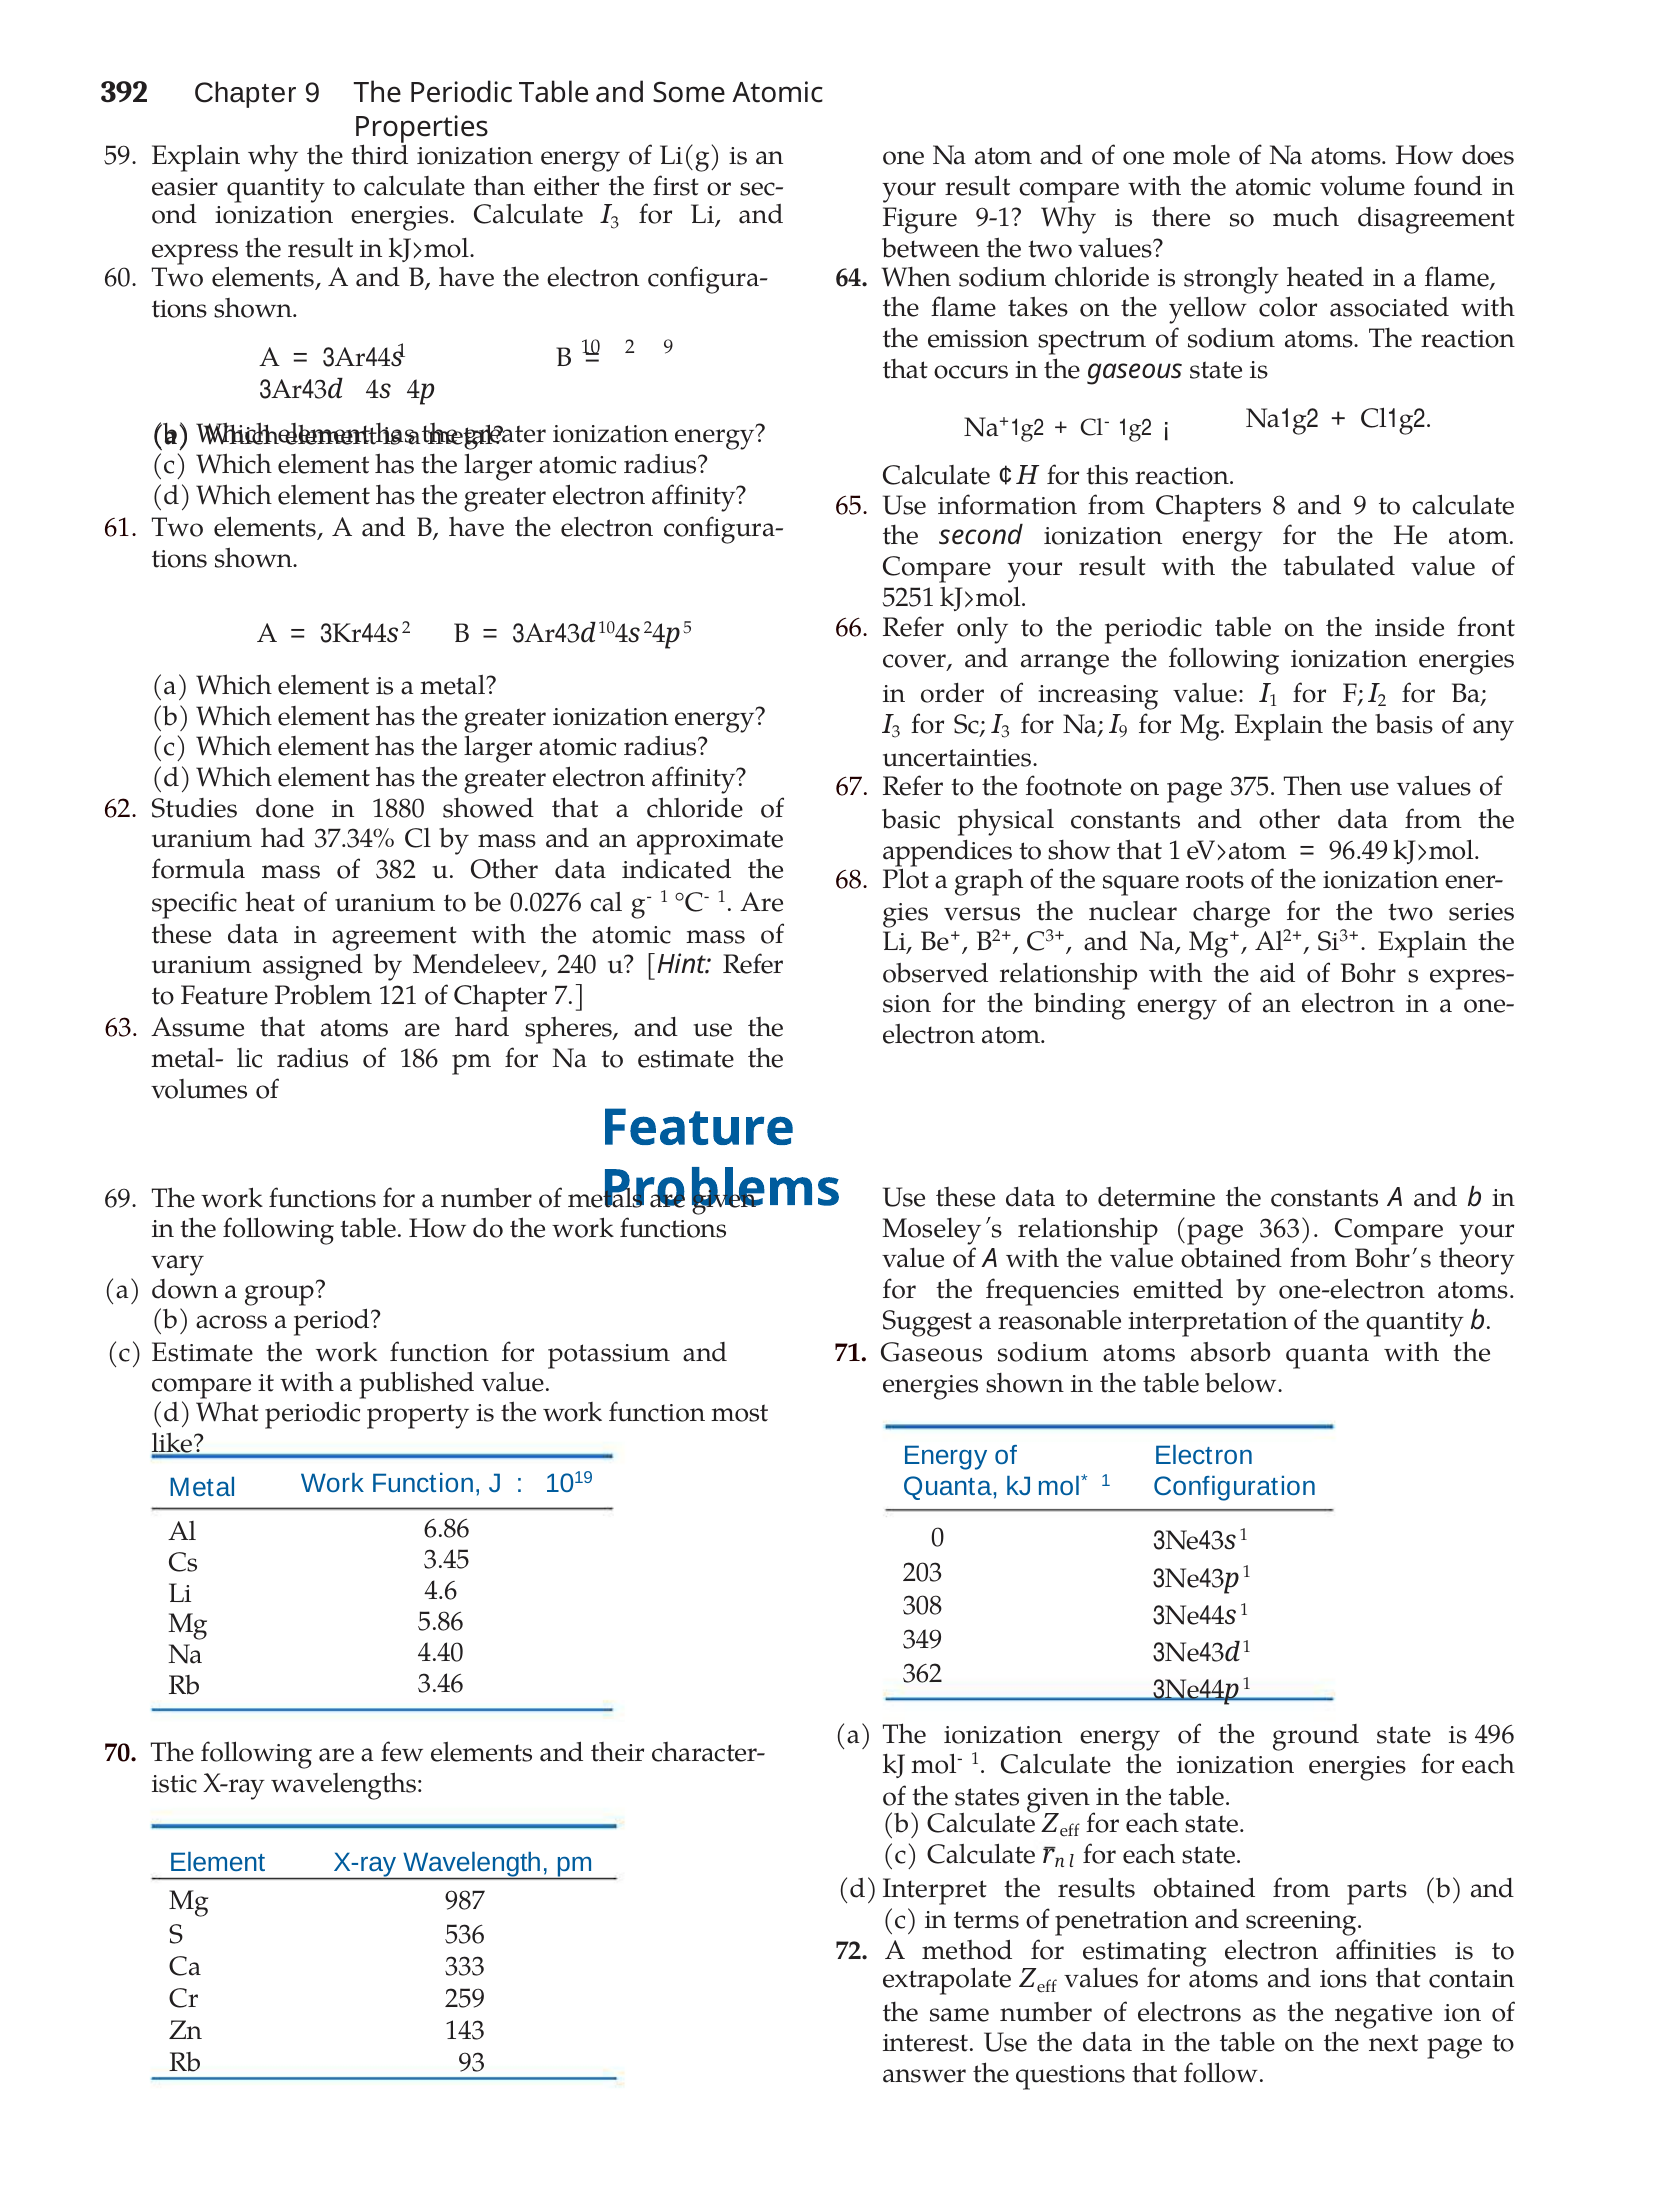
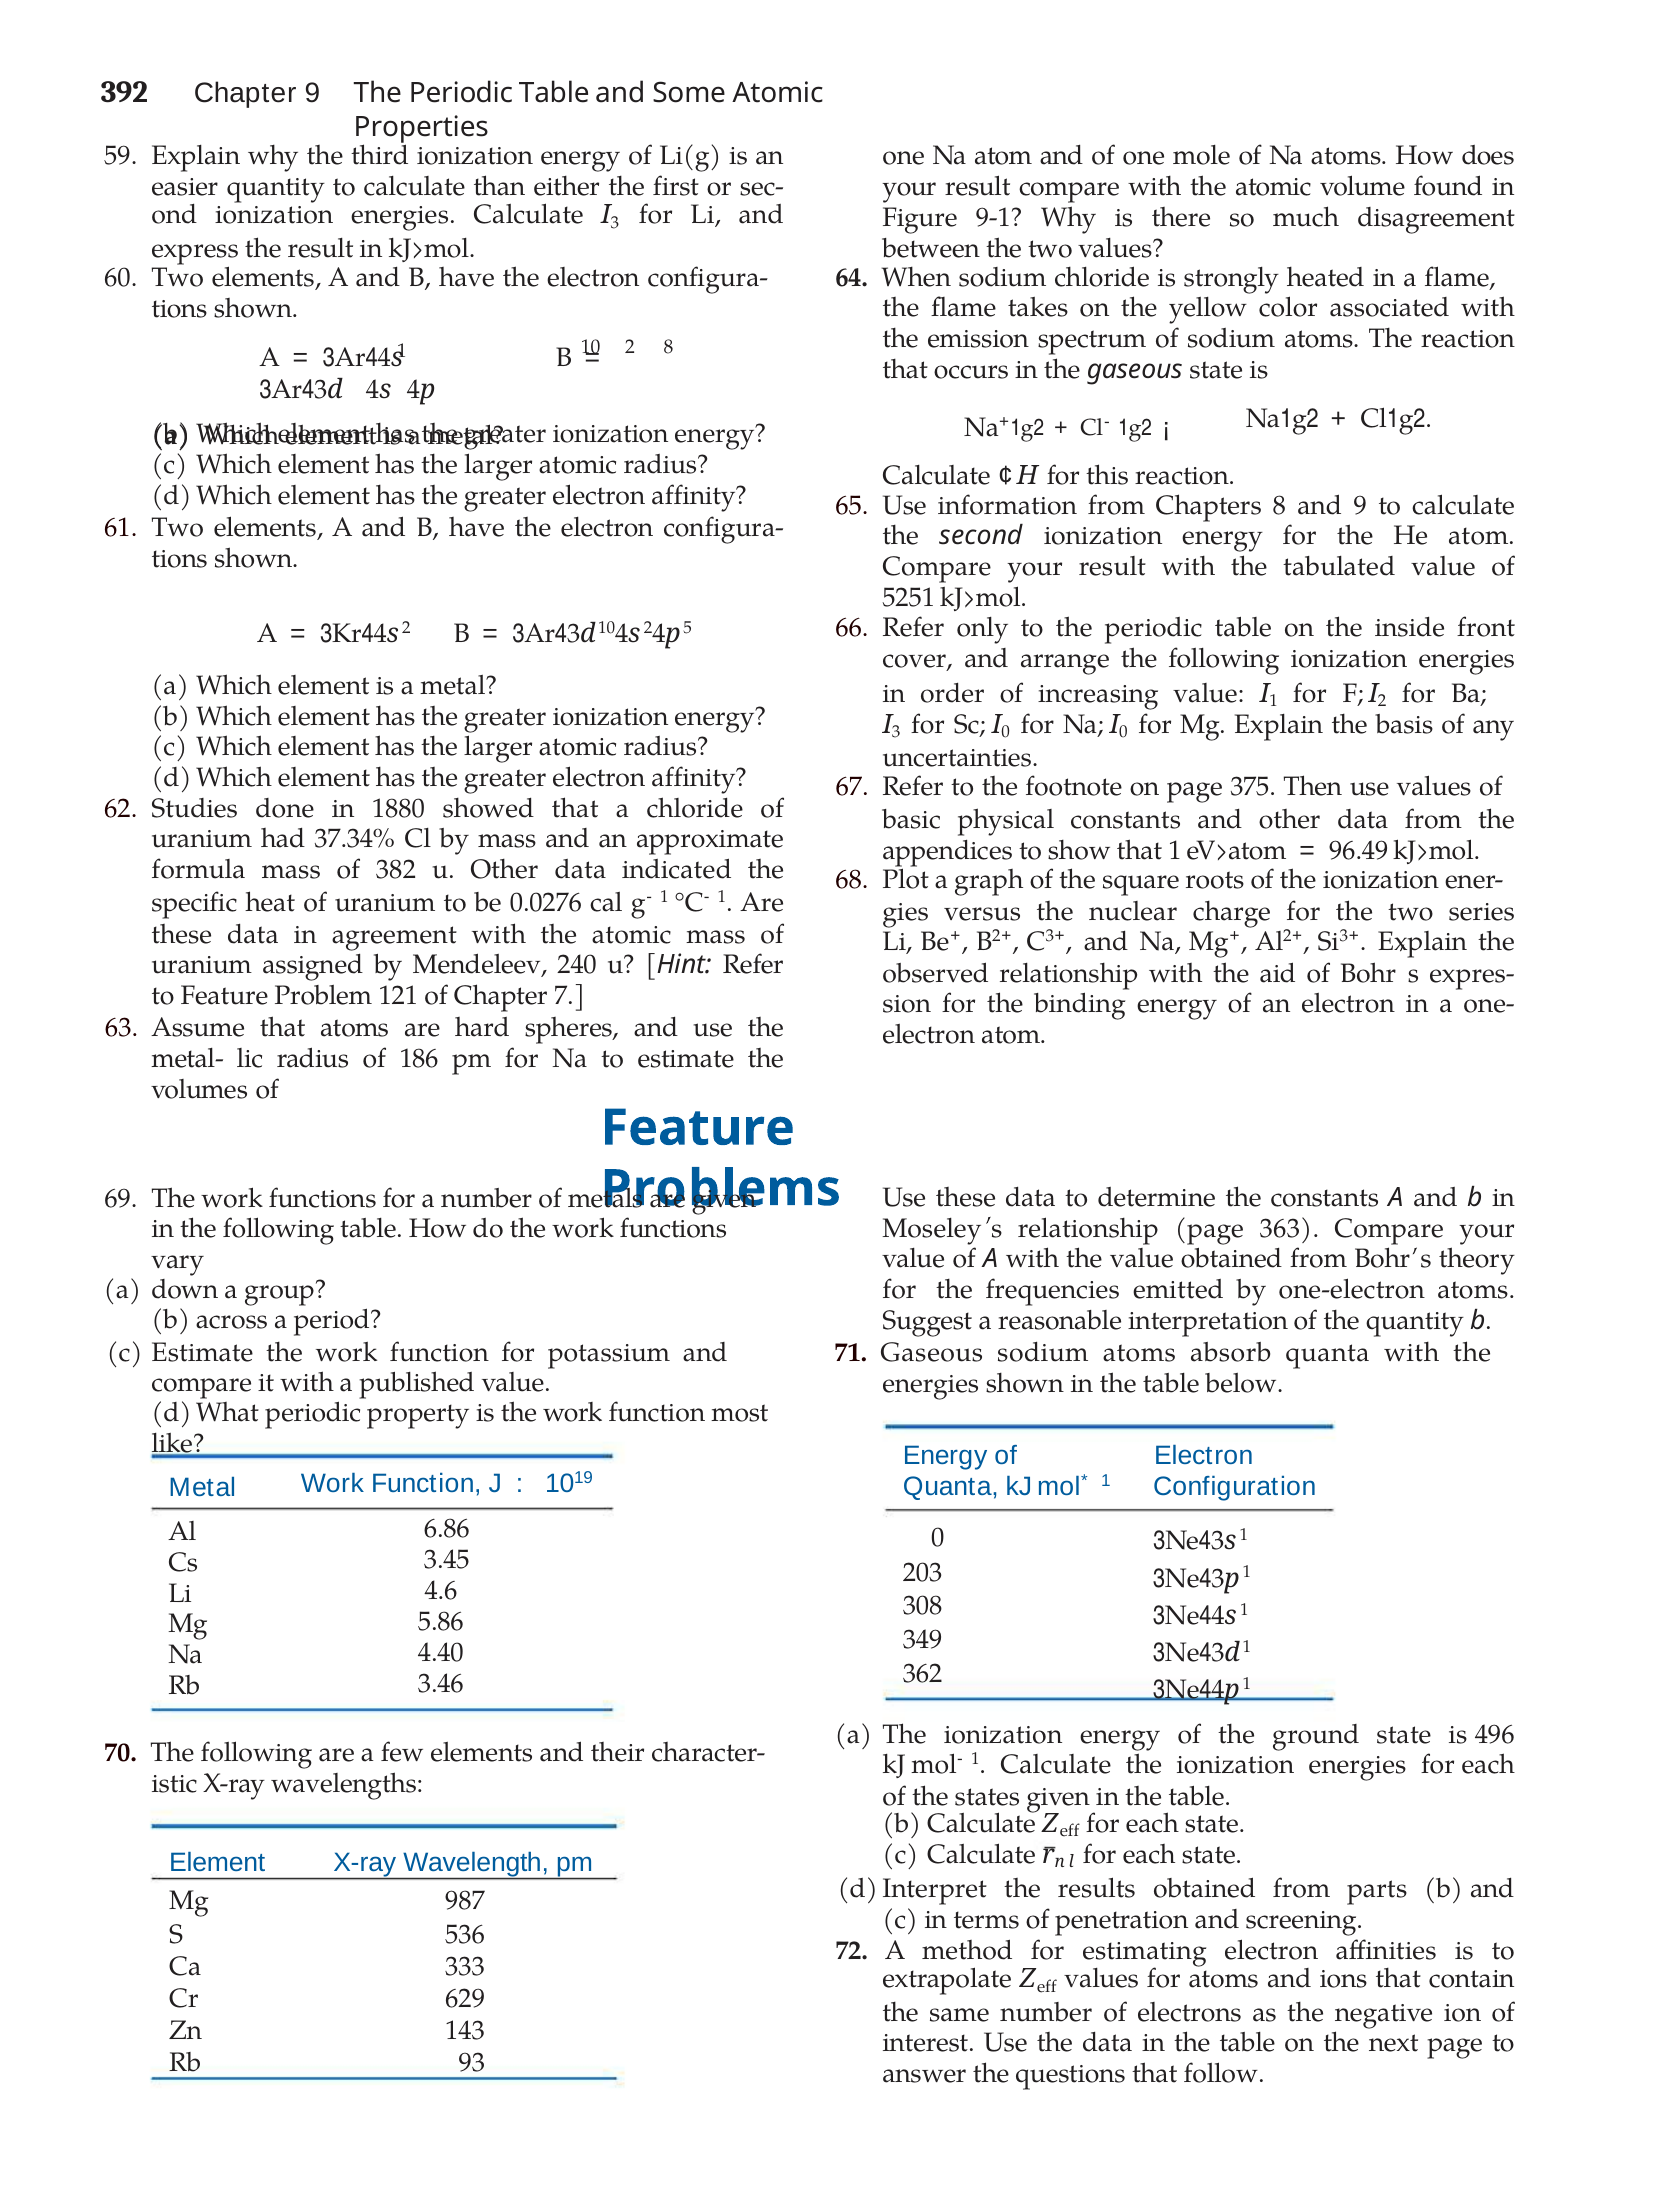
2 9: 9 -> 8 (669, 347)
3: 3 -> 0 (1006, 732)
9: 9 -> 0 (1123, 732)
259: 259 -> 629 (465, 1999)
